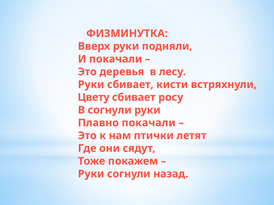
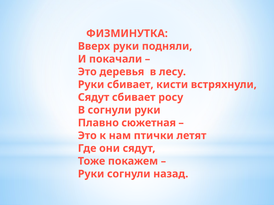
Цвету: Цвету -> Сядут (94, 98)
Плавно покачали: покачали -> сюжетная (149, 123)
